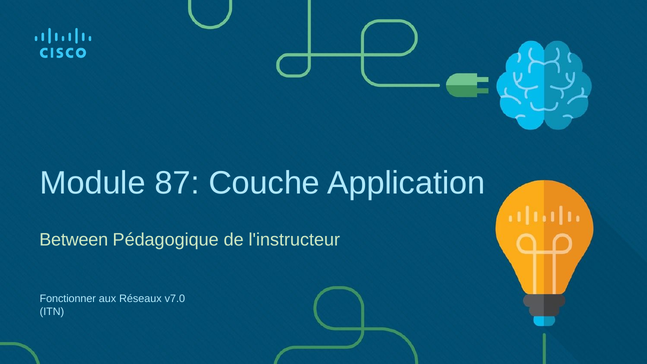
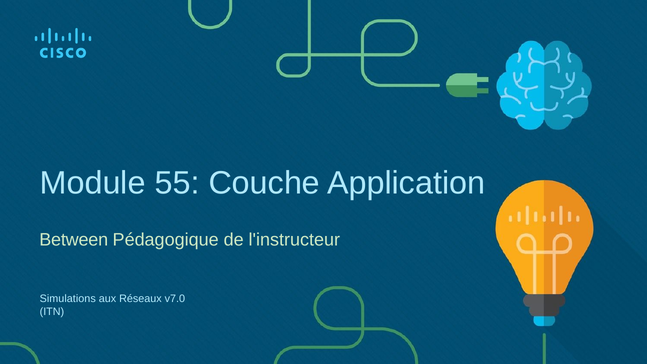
87: 87 -> 55 (177, 183)
Fonctionner: Fonctionner -> Simulations (68, 299)
